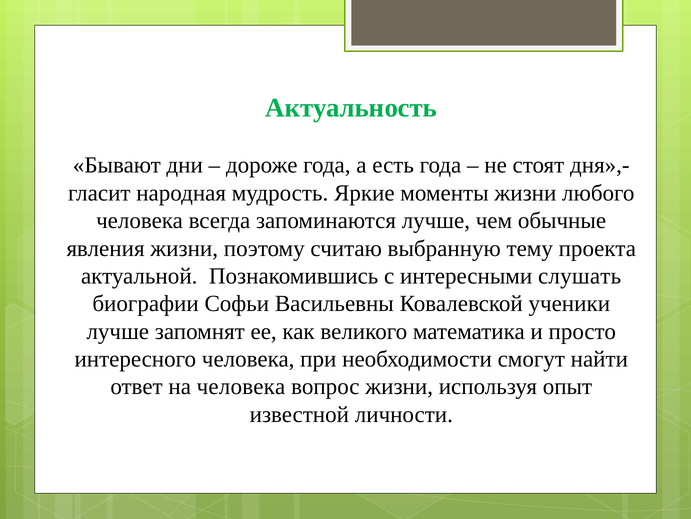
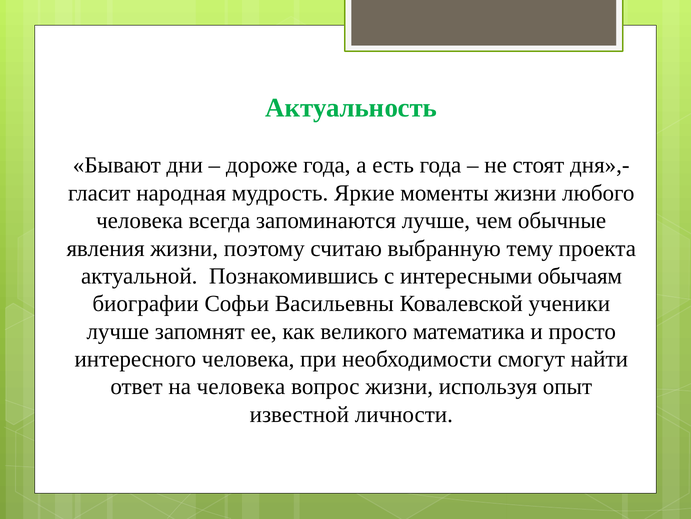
слушать: слушать -> обычаям (580, 276)
